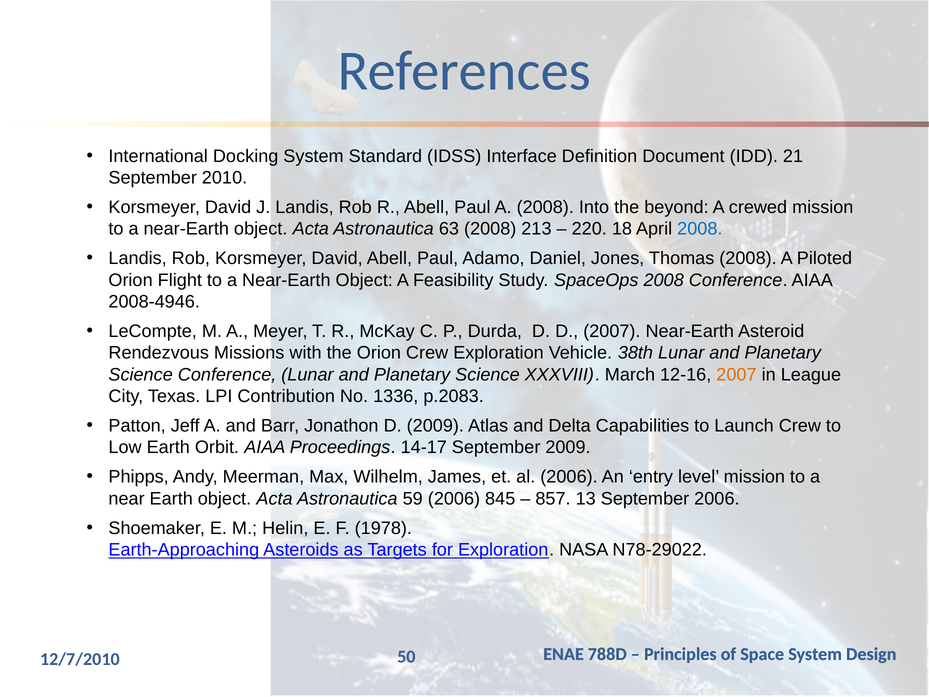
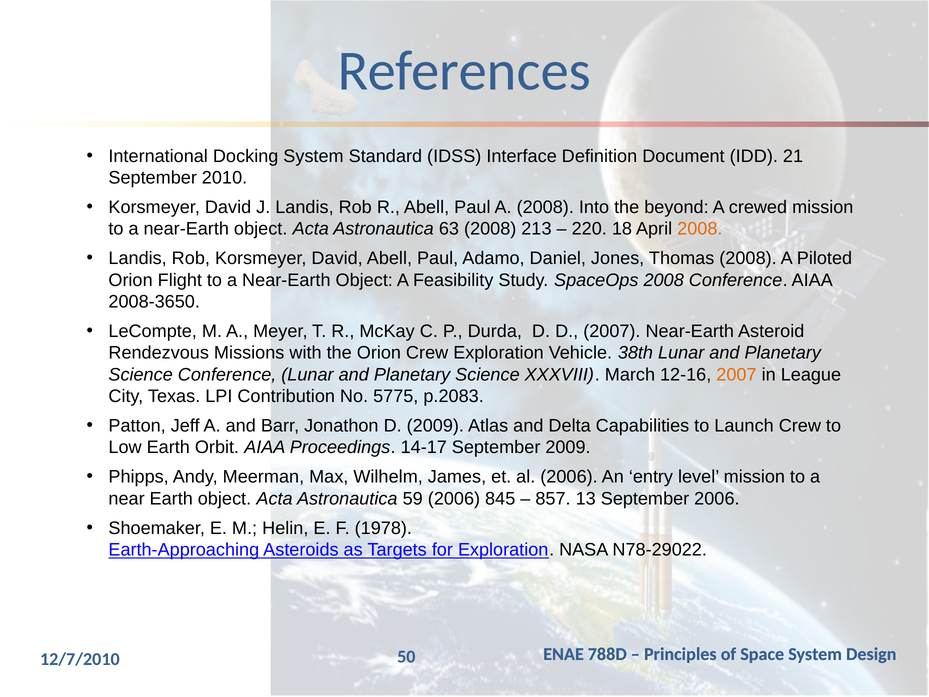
2008 colour: blue -> orange (700, 229)
2008-4946: 2008-4946 -> 2008-3650 (154, 302)
1336: 1336 -> 5775 (396, 396)
